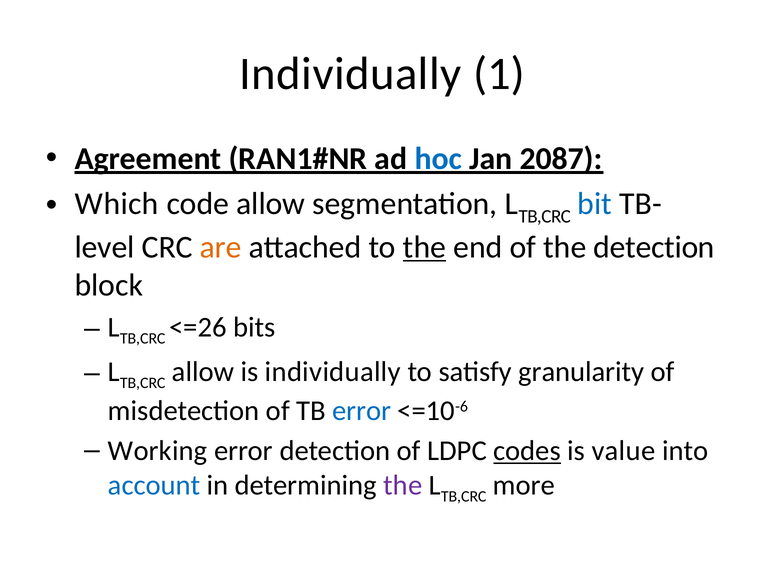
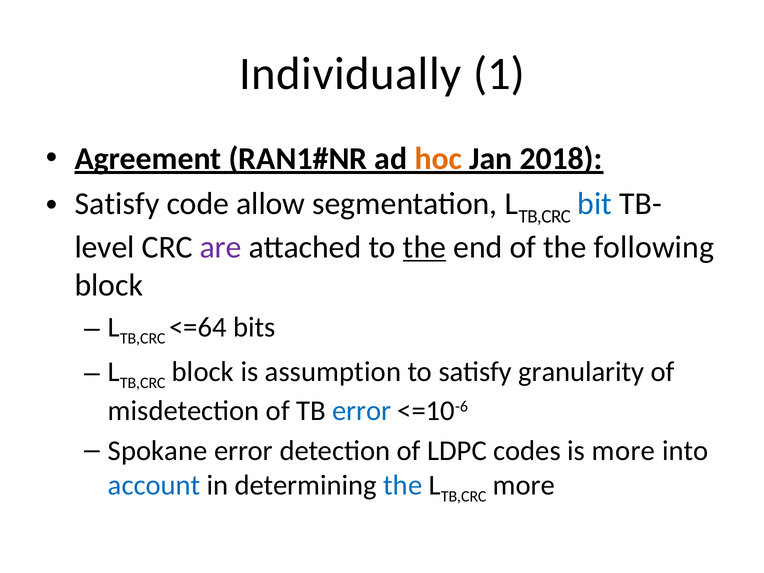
hoc colour: blue -> orange (438, 159)
2087: 2087 -> 2018 (561, 159)
Which: Which -> Satisfy (117, 204)
are colour: orange -> purple (221, 247)
the detection: detection -> following (654, 247)
<=26: <=26 -> <=64 (198, 327)
allow: allow -> block (203, 372)
is individually: individually -> assumption (333, 372)
Working: Working -> Spokane (158, 451)
codes underline: present -> none (527, 451)
is value: value -> more (624, 451)
the colour: purple -> blue (403, 485)
